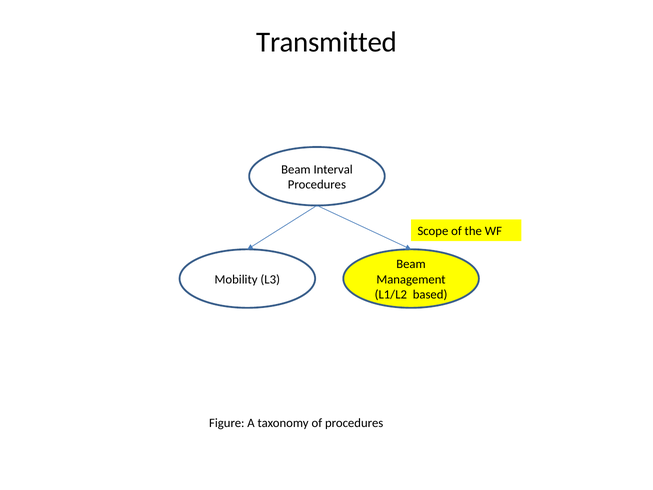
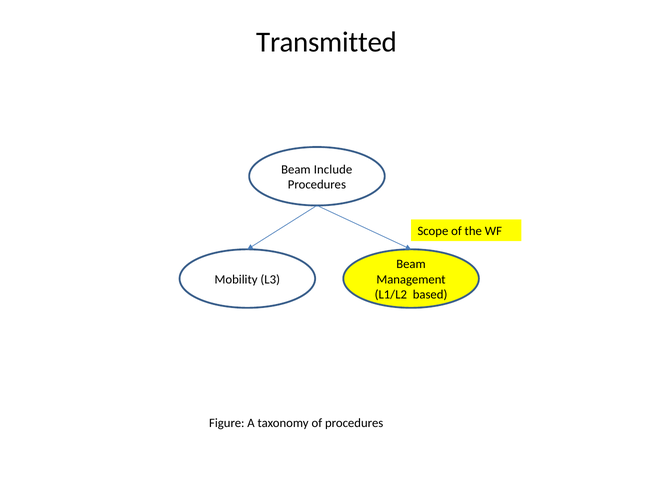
Interval: Interval -> Include (333, 169)
